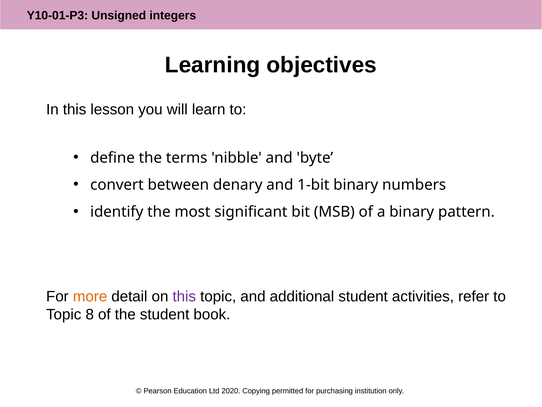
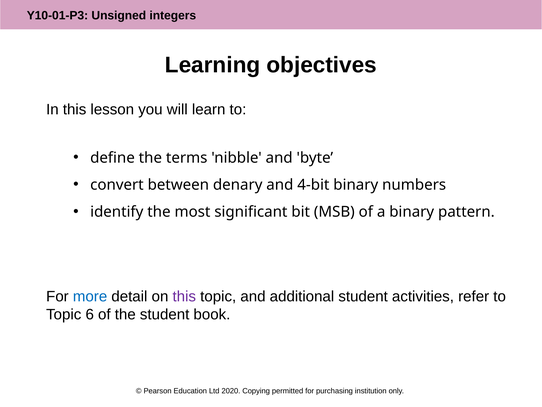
1-bit: 1-bit -> 4-bit (313, 185)
more colour: orange -> blue (90, 296)
8: 8 -> 6 (90, 314)
